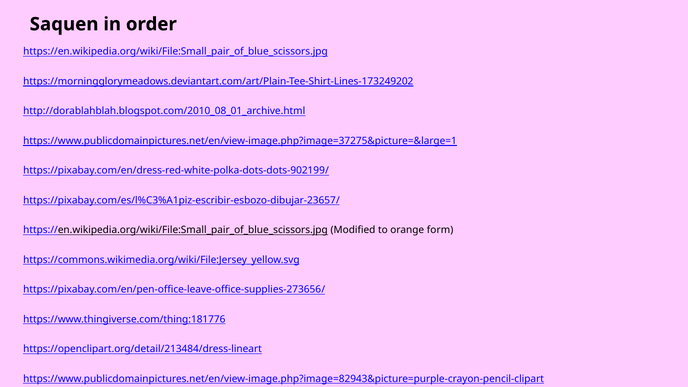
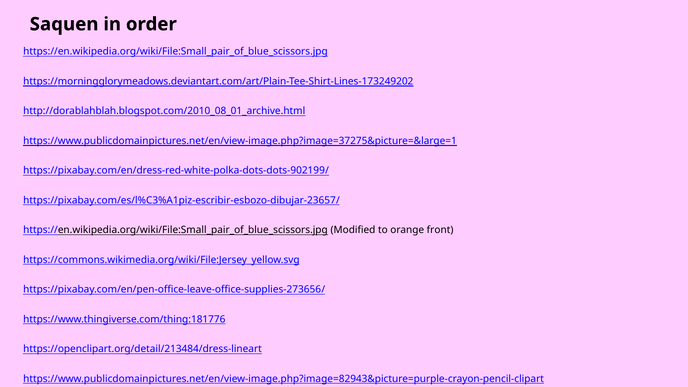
form: form -> front (440, 230)
